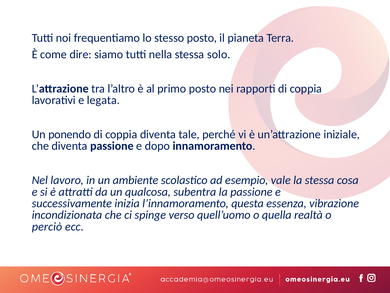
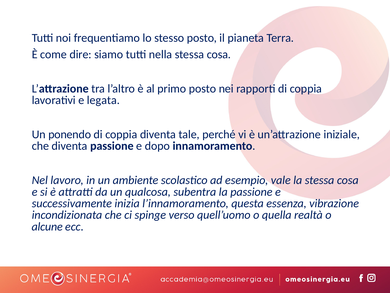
nella stessa solo: solo -> cosa (219, 54)
perciò: perciò -> alcune (47, 226)
